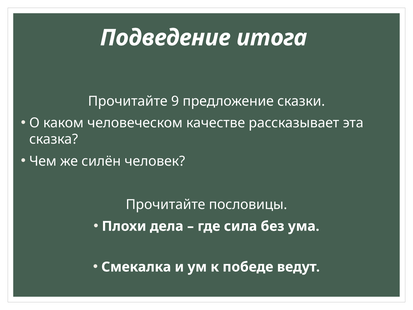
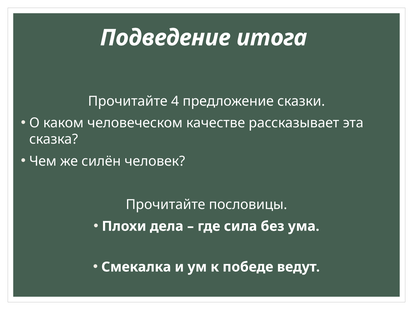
9: 9 -> 4 (175, 101)
